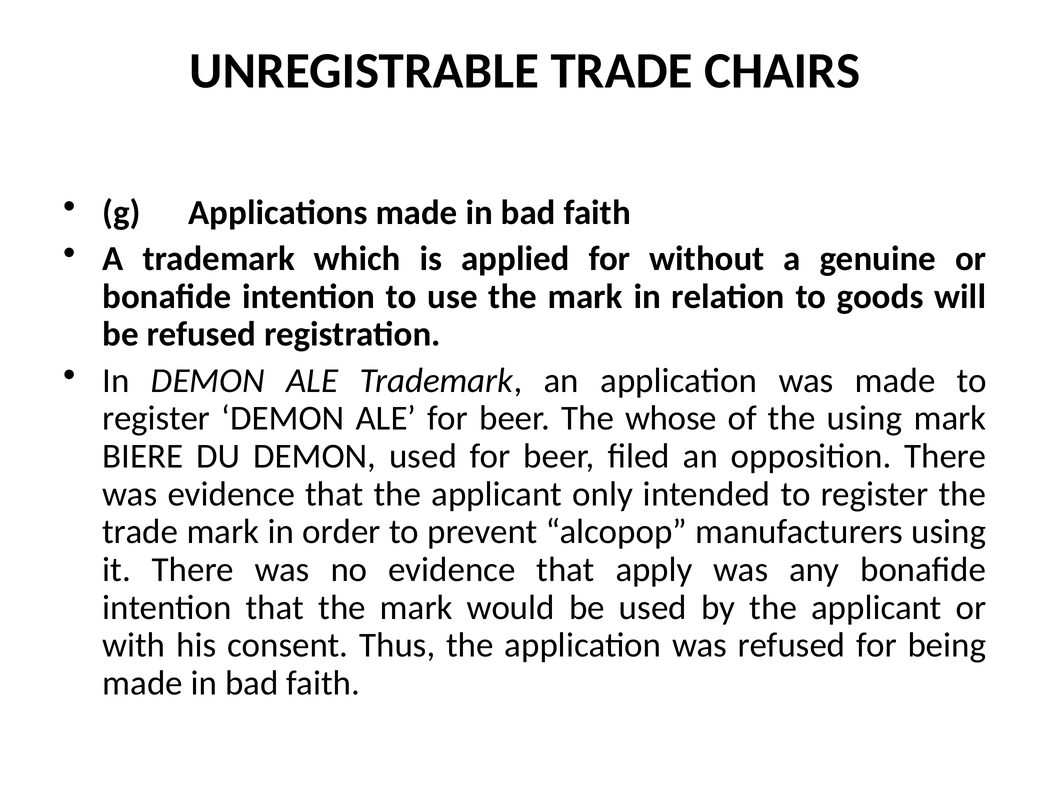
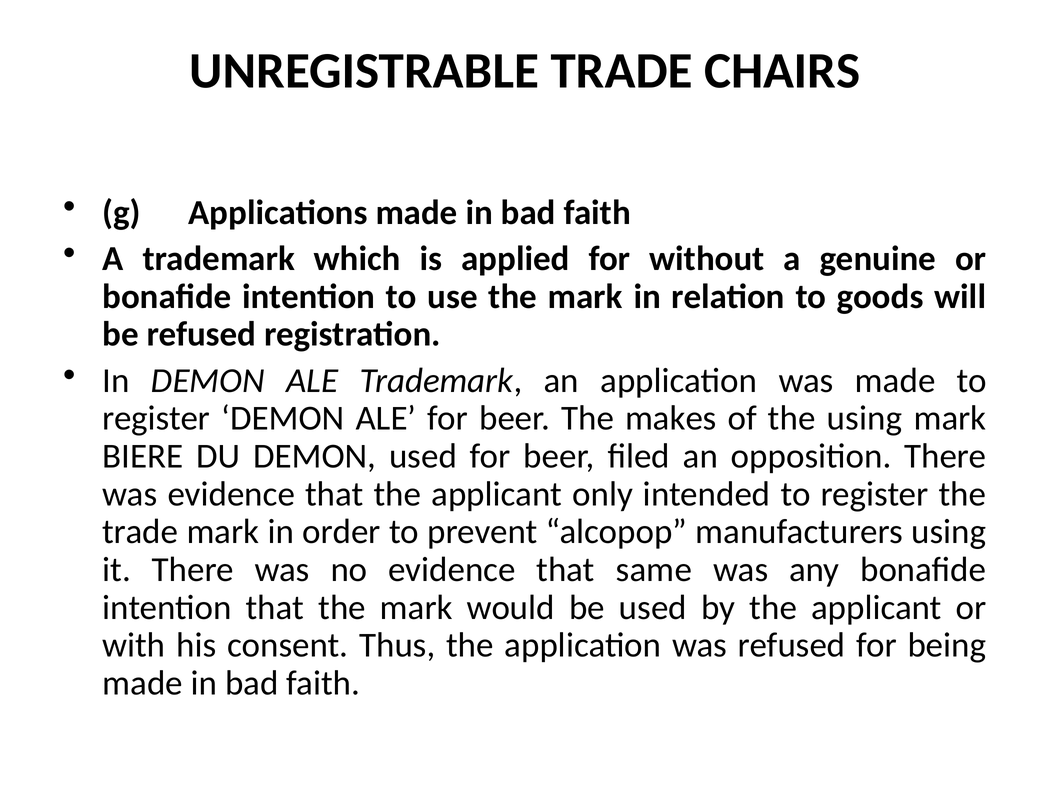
whose: whose -> makes (671, 418)
apply: apply -> same (654, 569)
